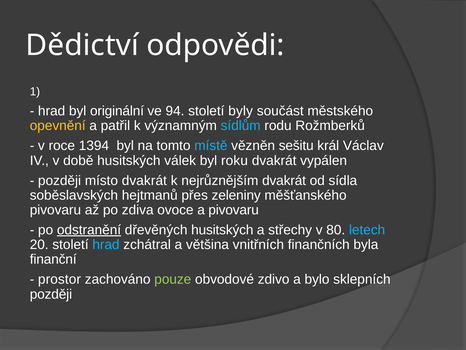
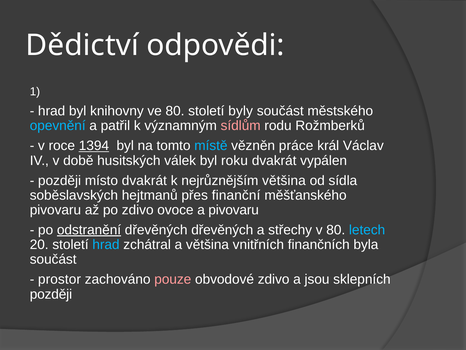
originální: originální -> knihovny (117, 111)
ve 94: 94 -> 80 (175, 111)
opevnění colour: yellow -> light blue (58, 126)
sídlům colour: light blue -> pink (241, 126)
1394 underline: none -> present (94, 146)
sešitu: sešitu -> práce (296, 146)
nejrůznějším dvakrát: dvakrát -> většina (284, 180)
zeleniny: zeleniny -> finanční (236, 195)
po zdiva: zdiva -> zdivo (138, 210)
dřevěných husitských: husitských -> dřevěných (222, 230)
finanční: finanční -> součást (53, 259)
pouze colour: light green -> pink (173, 279)
bylo: bylo -> jsou (317, 279)
